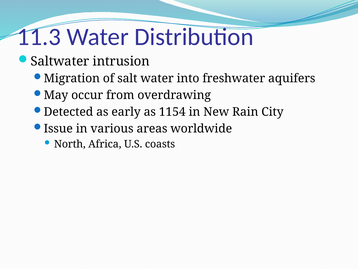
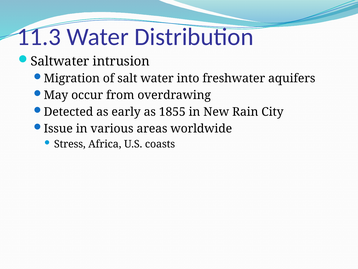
1154: 1154 -> 1855 (172, 112)
North: North -> Stress (70, 144)
